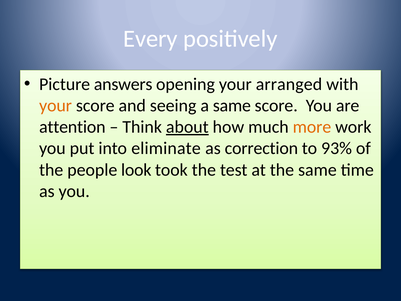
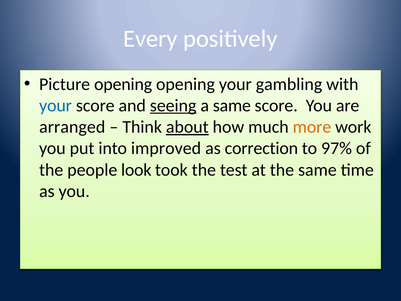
Picture answers: answers -> opening (123, 84)
arranged: arranged -> gambling (289, 84)
your colour: orange -> blue (56, 106)
seeing underline: none -> present (173, 106)
attention: attention -> arranged (72, 127)
eliminate: eliminate -> improved (166, 148)
93%: 93% -> 97% (337, 148)
